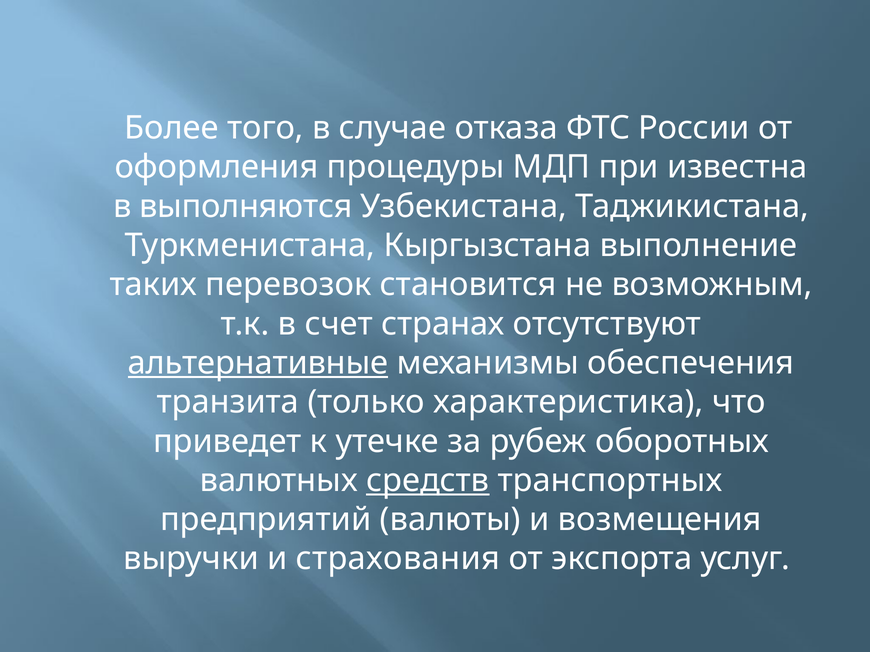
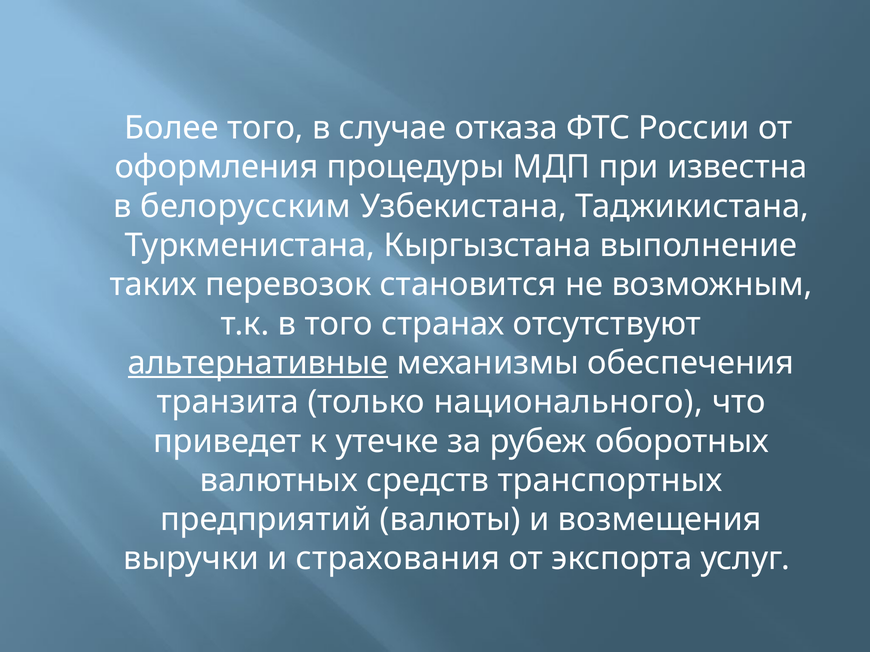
выполняются: выполняются -> белорусским (246, 206)
в счет: счет -> того (339, 324)
характеристика: характеристика -> национального (568, 402)
средств underline: present -> none (428, 481)
